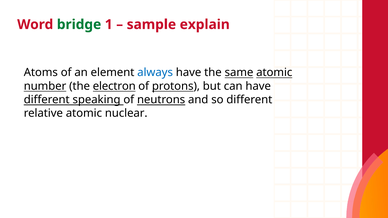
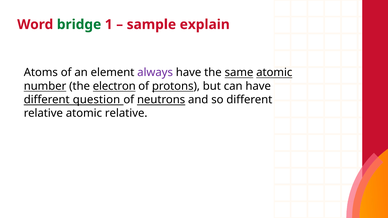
always colour: blue -> purple (155, 73)
speaking: speaking -> question (96, 100)
atomic nuclear: nuclear -> relative (126, 113)
